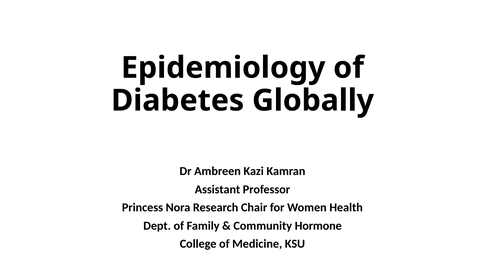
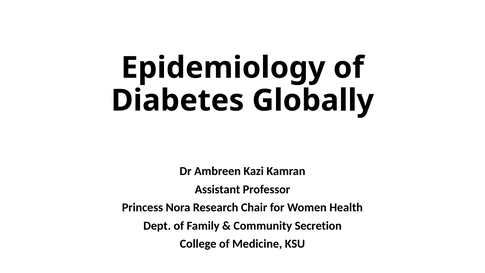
Hormone: Hormone -> Secretion (318, 226)
